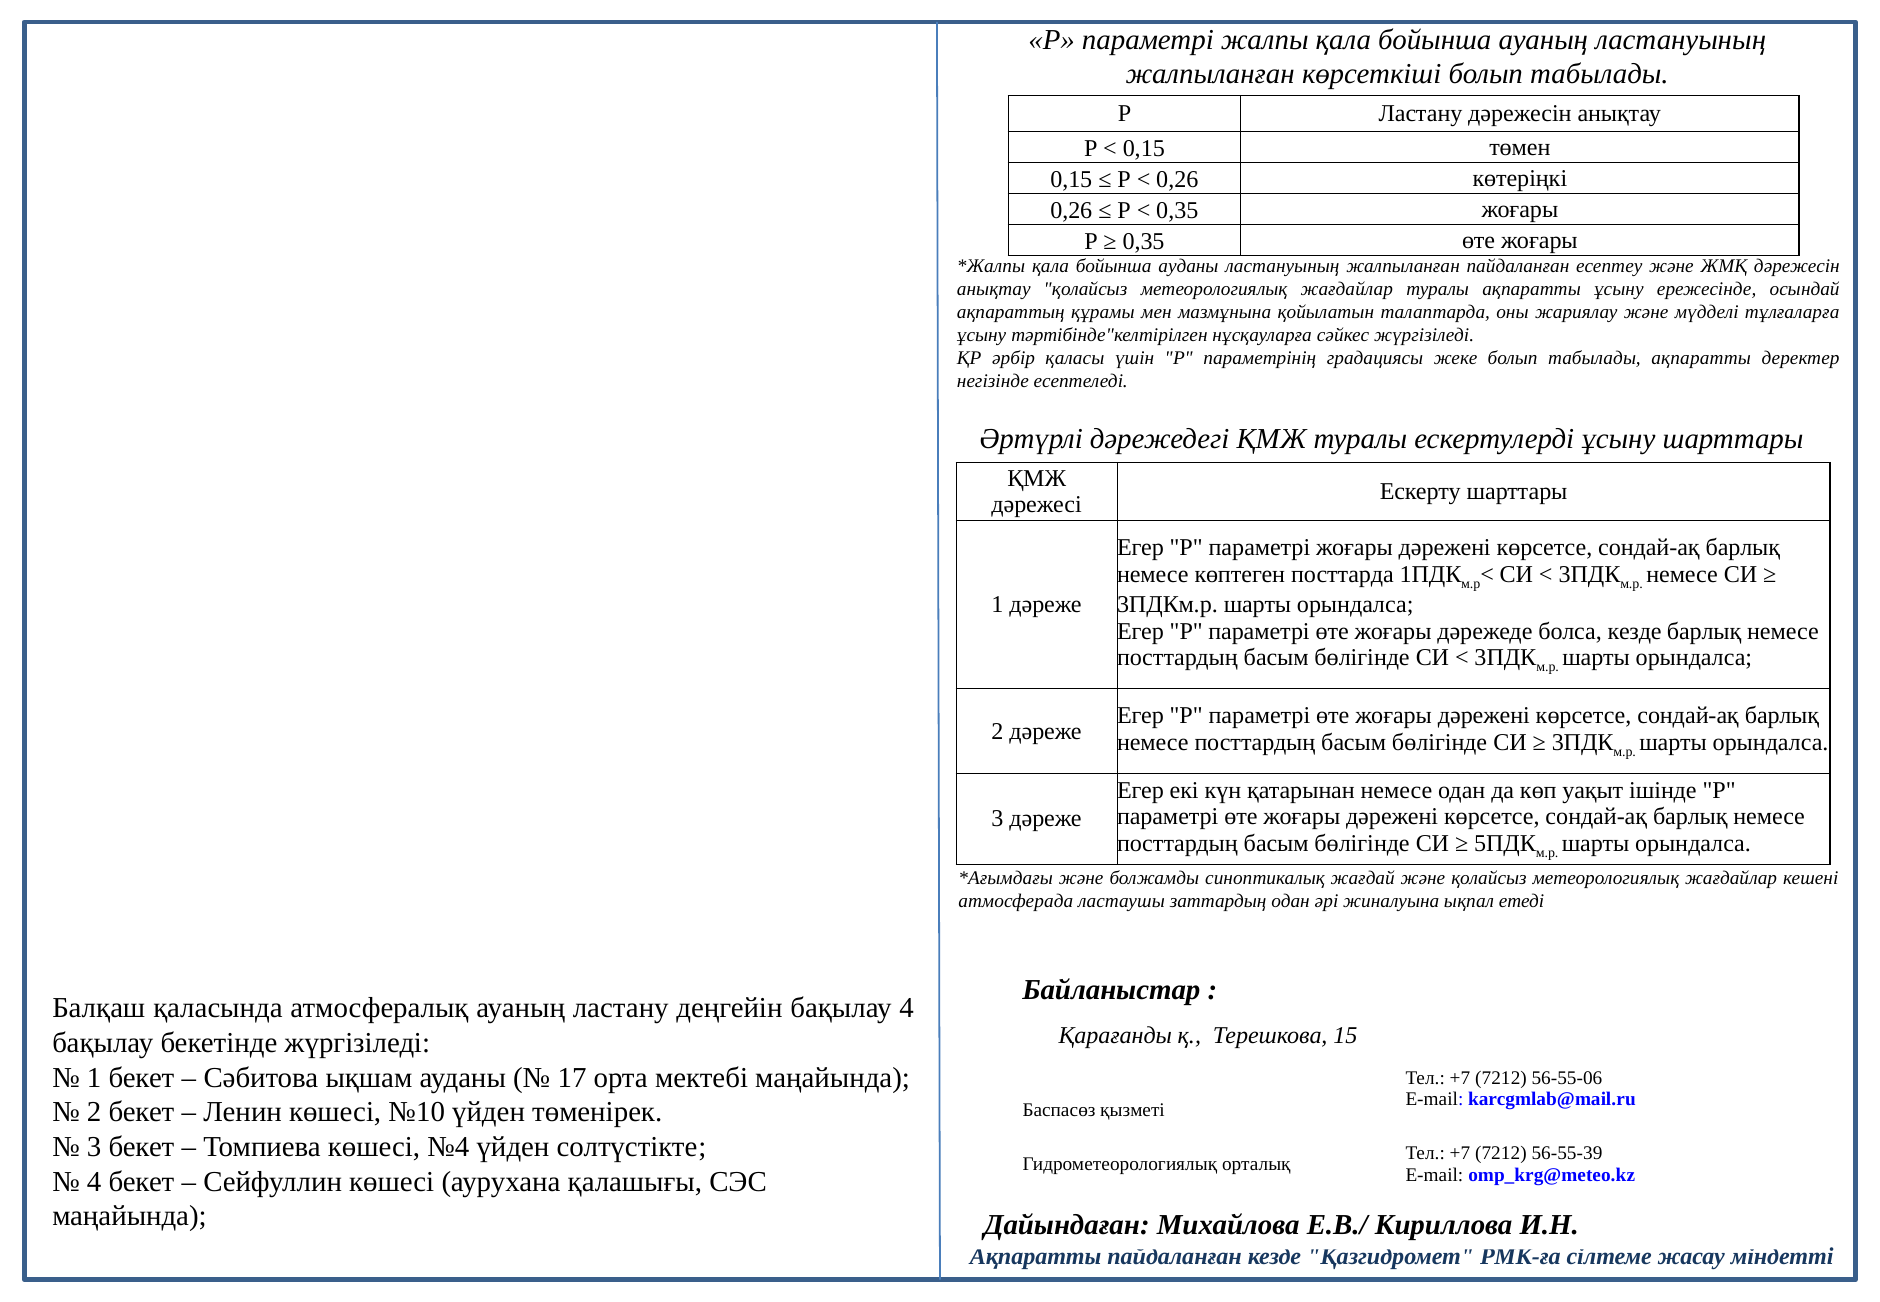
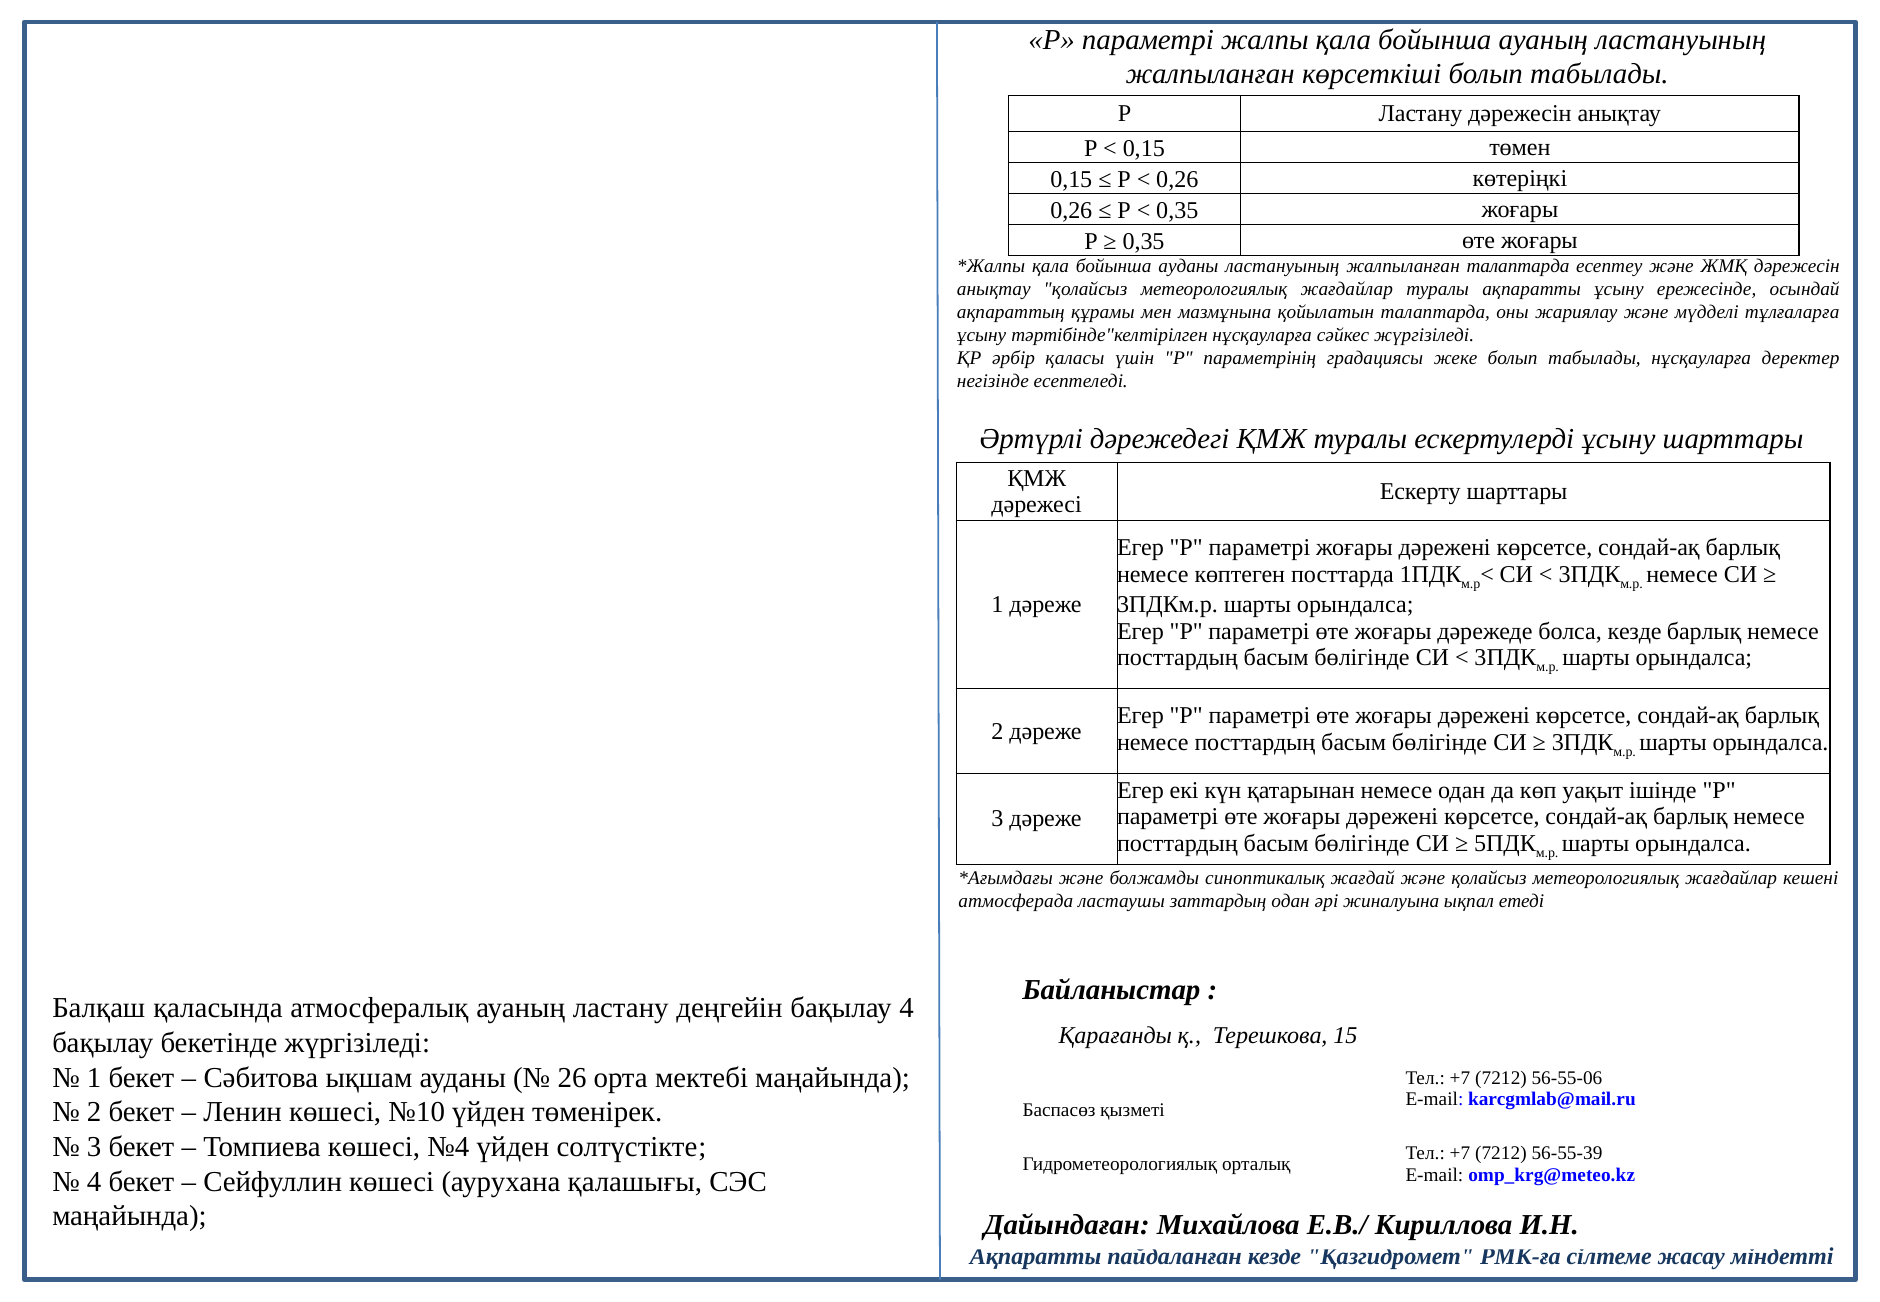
жалпыланған пайдаланған: пайдаланған -> талаптарда (1518, 266)
табылады ақпаратты: ақпаратты -> нұсқауларға (1701, 358)
17: 17 -> 26 (572, 1077)
